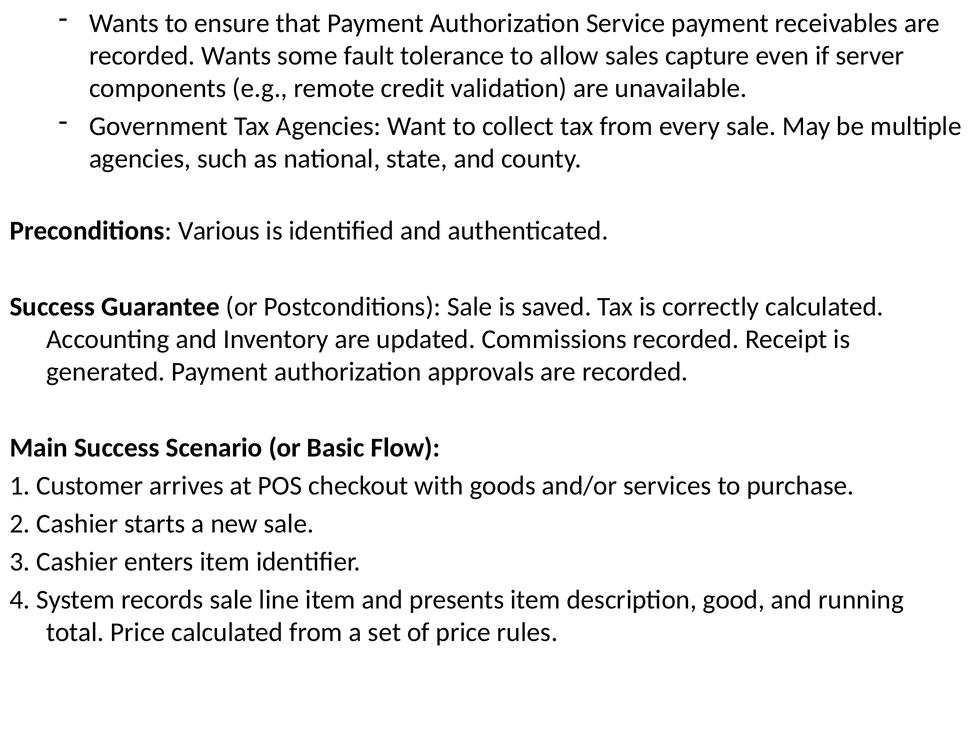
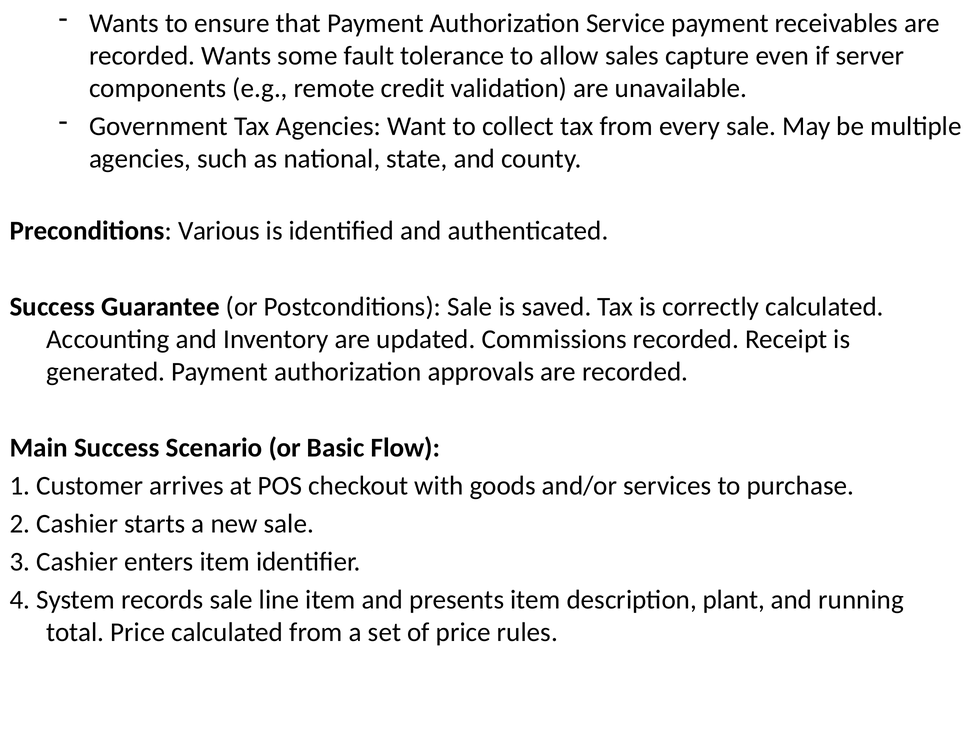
good: good -> plant (734, 600)
